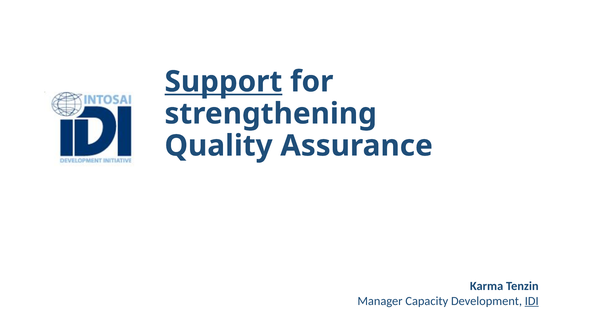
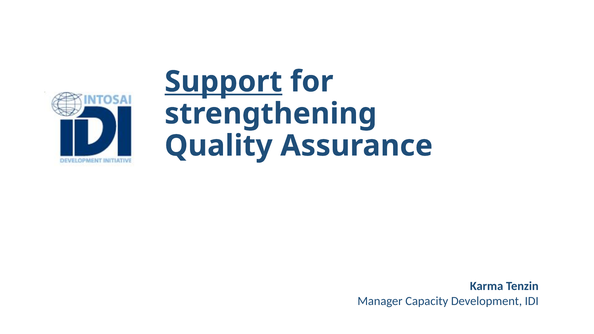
IDI underline: present -> none (532, 301)
